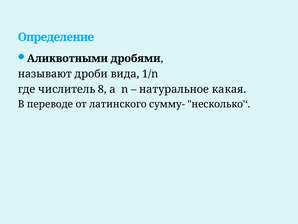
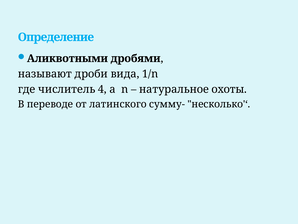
8: 8 -> 4 (102, 89)
какая: какая -> охоты (229, 89)
